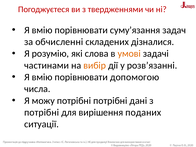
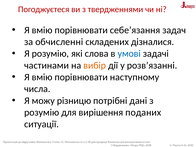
суму’язання: суму’язання -> себе’язання (135, 30)
умові colour: orange -> blue (129, 54)
допомогою: допомогою -> наступному (135, 77)
можу потрібні: потрібні -> різницю (74, 101)
потрібні: потрібні -> розумію (42, 112)
